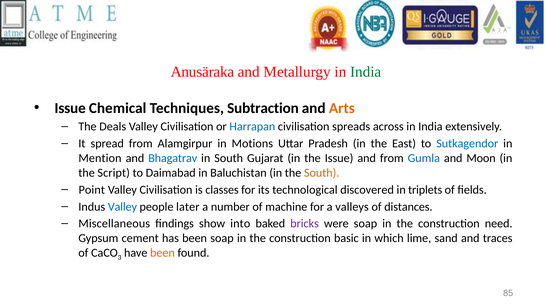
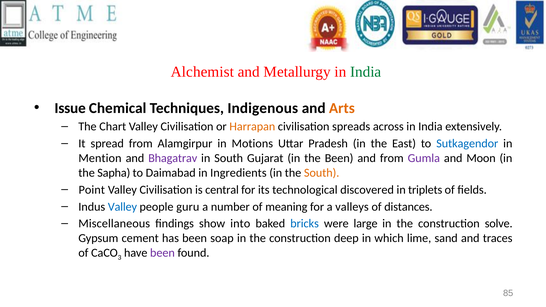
Anusäraka: Anusäraka -> Alchemist (202, 72)
Subtraction: Subtraction -> Indigenous (263, 108)
Deals: Deals -> Chart (113, 127)
Harrapan colour: blue -> orange (252, 127)
Bhagatrav colour: blue -> purple (173, 158)
the Issue: Issue -> Been (339, 158)
Gumla colour: blue -> purple (424, 158)
Script: Script -> Sapha (114, 173)
Baluchistan: Baluchistan -> Ingredients (238, 173)
classes: classes -> central (222, 190)
later: later -> guru (188, 207)
machine: machine -> meaning (286, 207)
bricks colour: purple -> blue (305, 224)
were soap: soap -> large (366, 224)
need: need -> solve (499, 224)
basic: basic -> deep (346, 238)
been colour: orange -> purple (162, 253)
